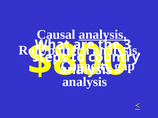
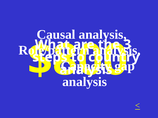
analysis underline: present -> none (103, 35)
